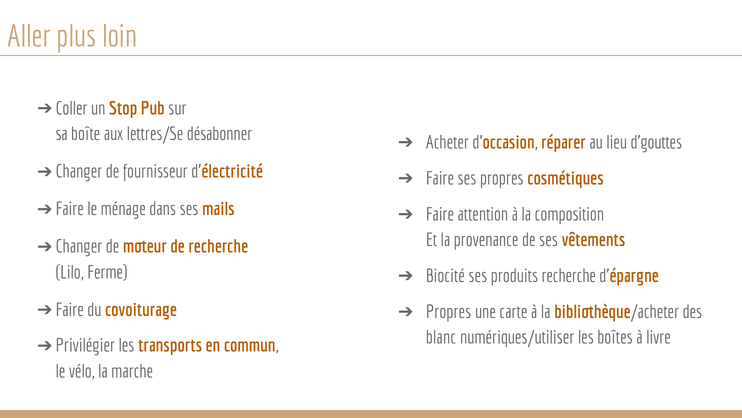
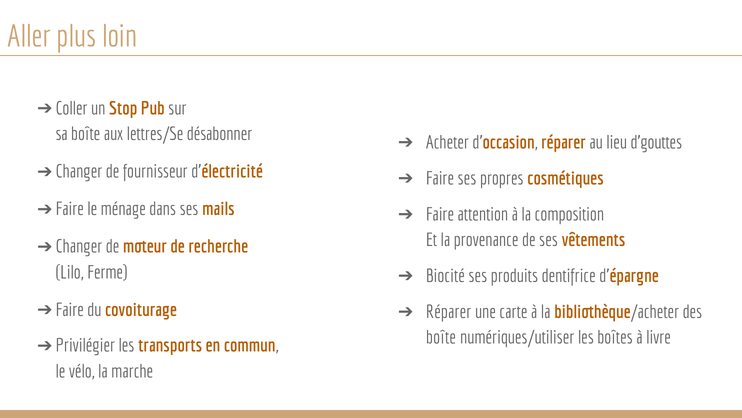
produits recherche: recherche -> dentifrice (569, 276)
Propres: Propres -> Réparer (449, 312)
blanc: blanc -> boîte (441, 337)
